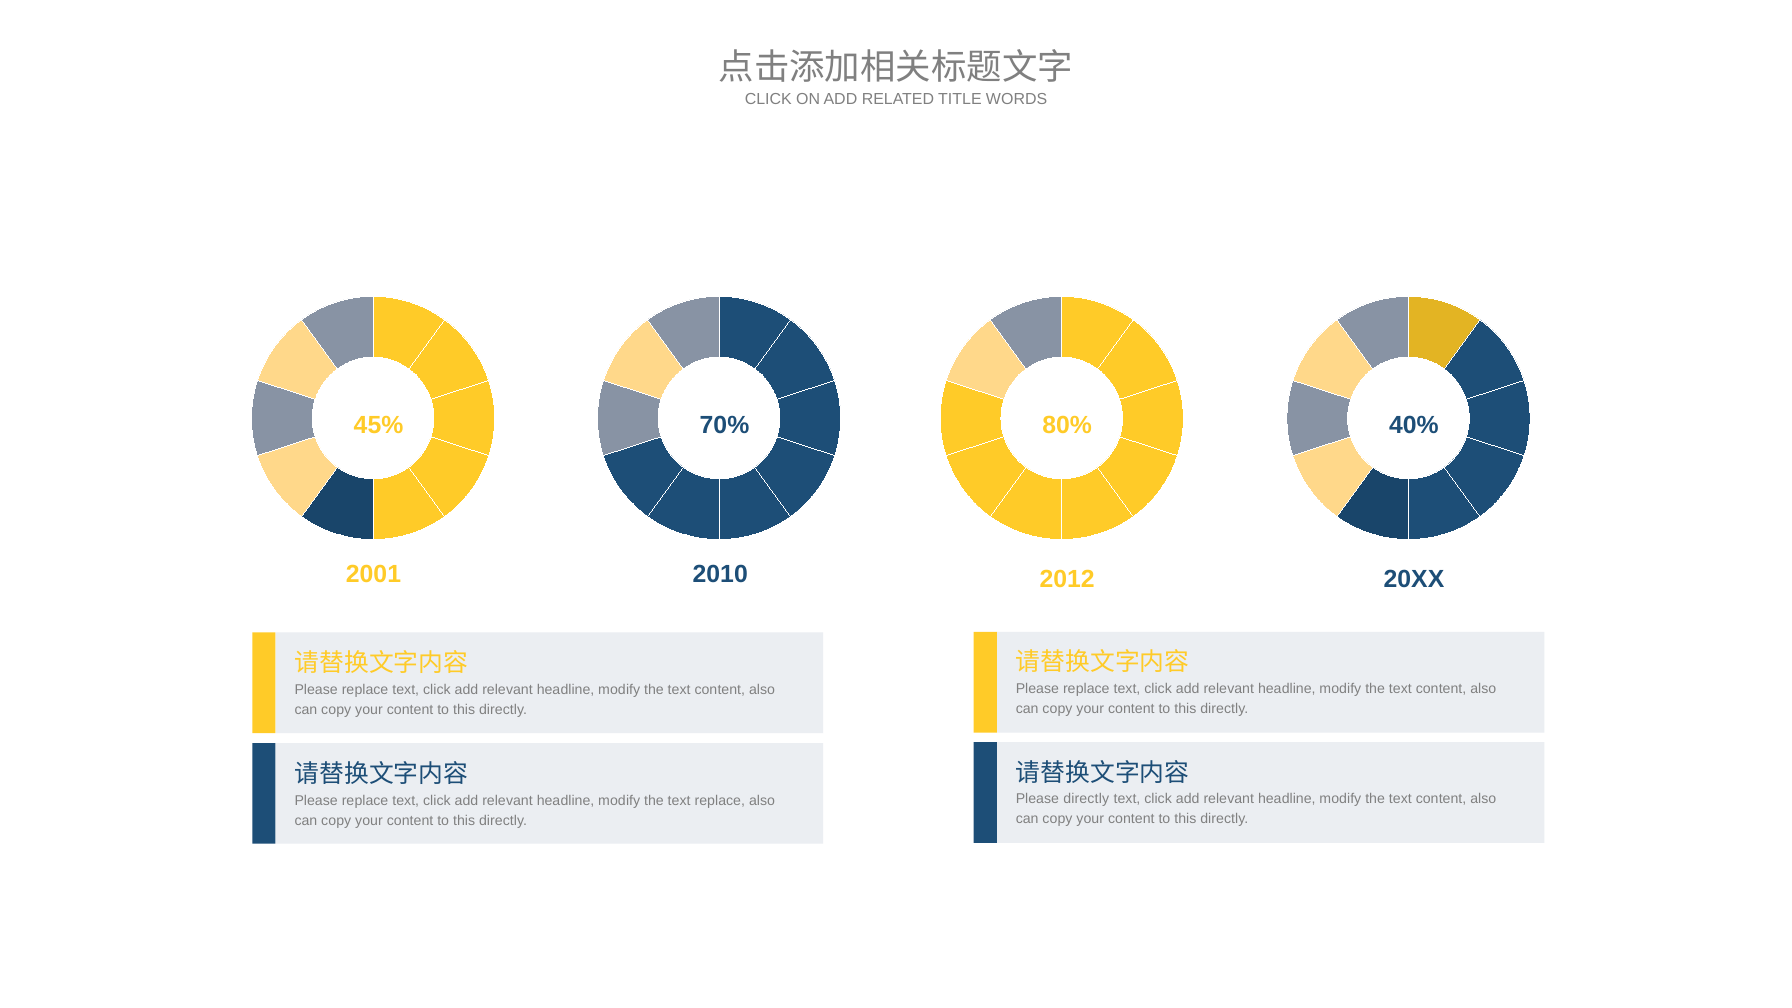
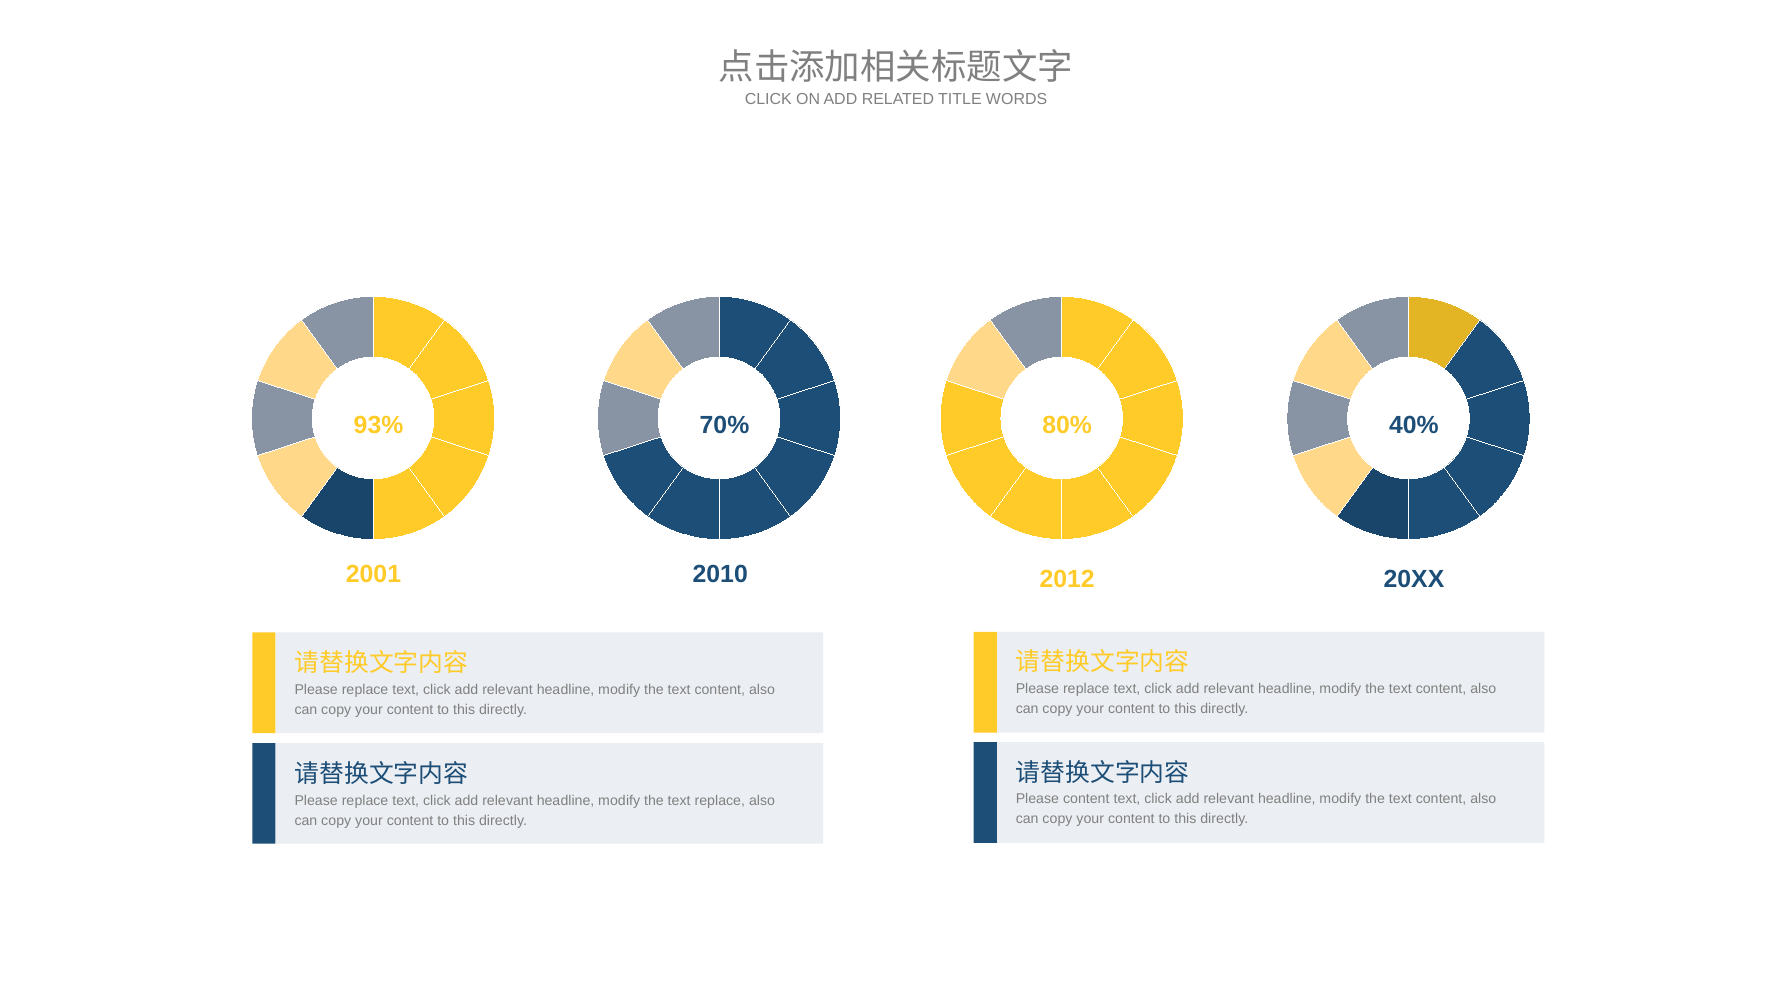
45%: 45% -> 93% (379, 426)
Please directly: directly -> content (1086, 799)
